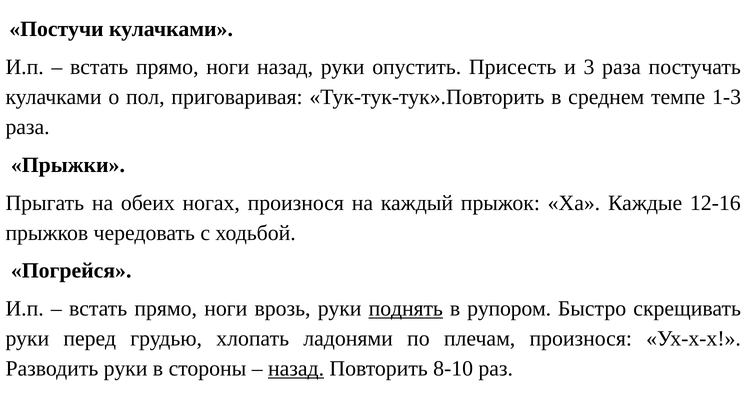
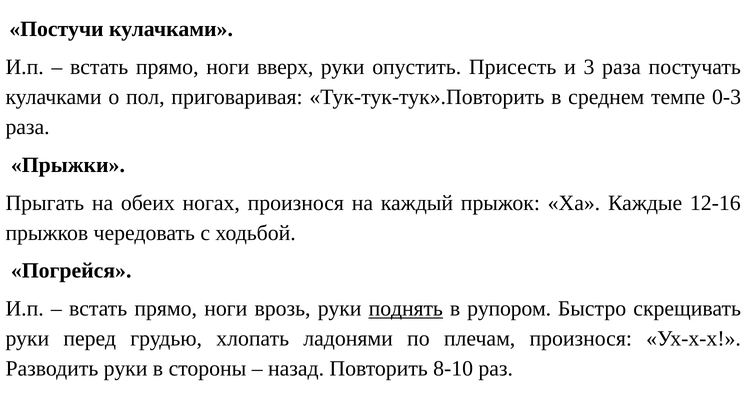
ноги назад: назад -> вверх (285, 67)
1-3: 1-3 -> 0-3 (727, 97)
назад underline: present -> none (296, 369)
